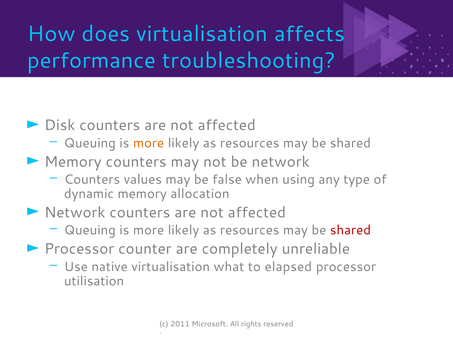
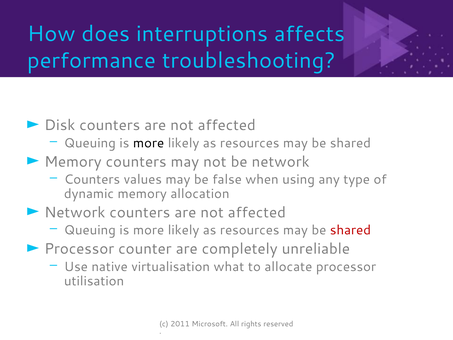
does virtualisation: virtualisation -> interruptions (202, 34)
more colour: orange -> black (149, 143)
elapsed: elapsed -> allocate (288, 267)
